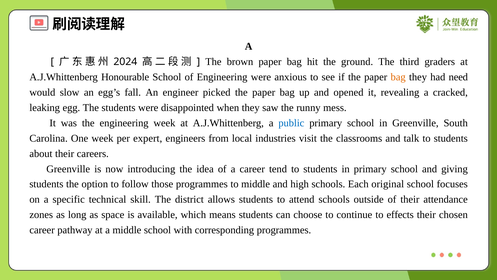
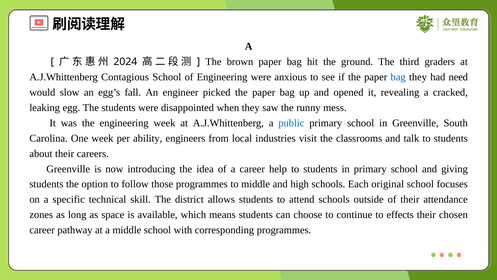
Honourable: Honourable -> Contagious (125, 77)
bag colour: orange -> blue (398, 77)
expert: expert -> ability (148, 138)
tend: tend -> help (278, 169)
